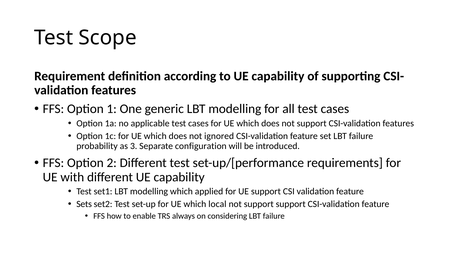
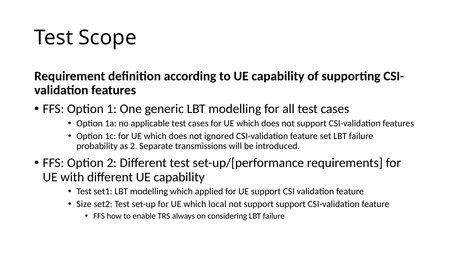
as 3: 3 -> 2 (134, 146)
configuration: configuration -> transmissions (201, 146)
Sets: Sets -> Size (84, 204)
